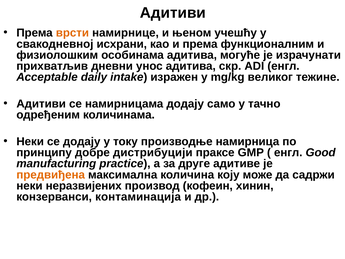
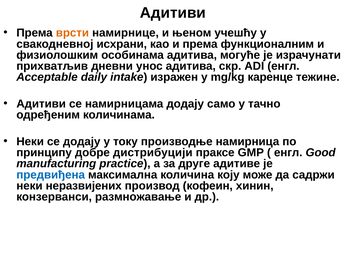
великог: великог -> каренце (270, 77)
предвиђена colour: orange -> blue (51, 175)
контаминација: контаминација -> размножавање (138, 197)
